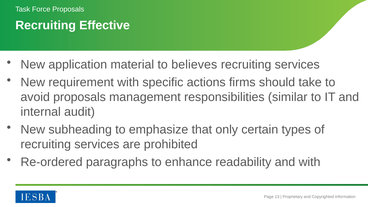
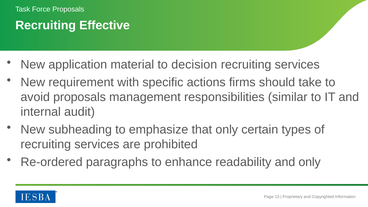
believes: believes -> decision (194, 64)
and with: with -> only (310, 162)
